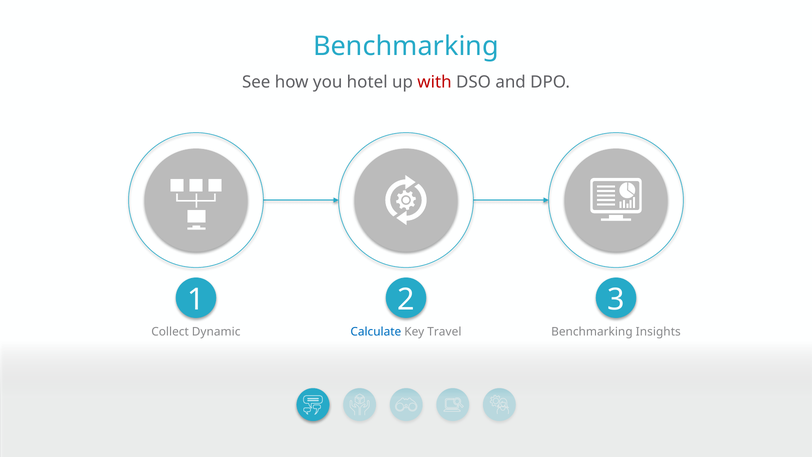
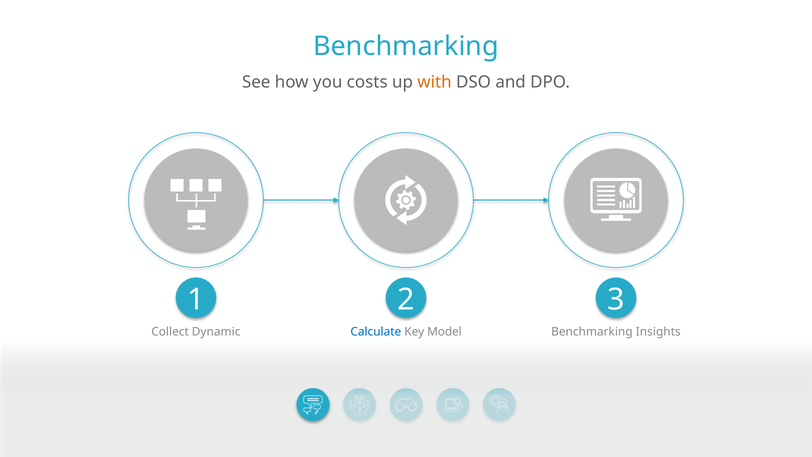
hotel: hotel -> costs (367, 82)
with colour: red -> orange (434, 82)
Travel: Travel -> Model (444, 332)
